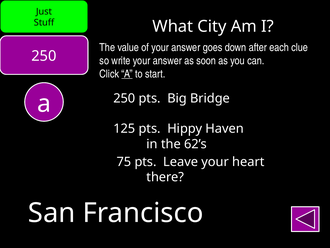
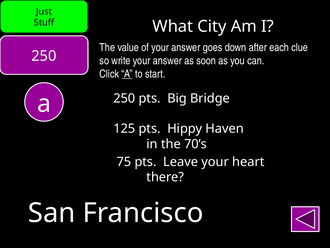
62’s: 62’s -> 70’s (195, 144)
